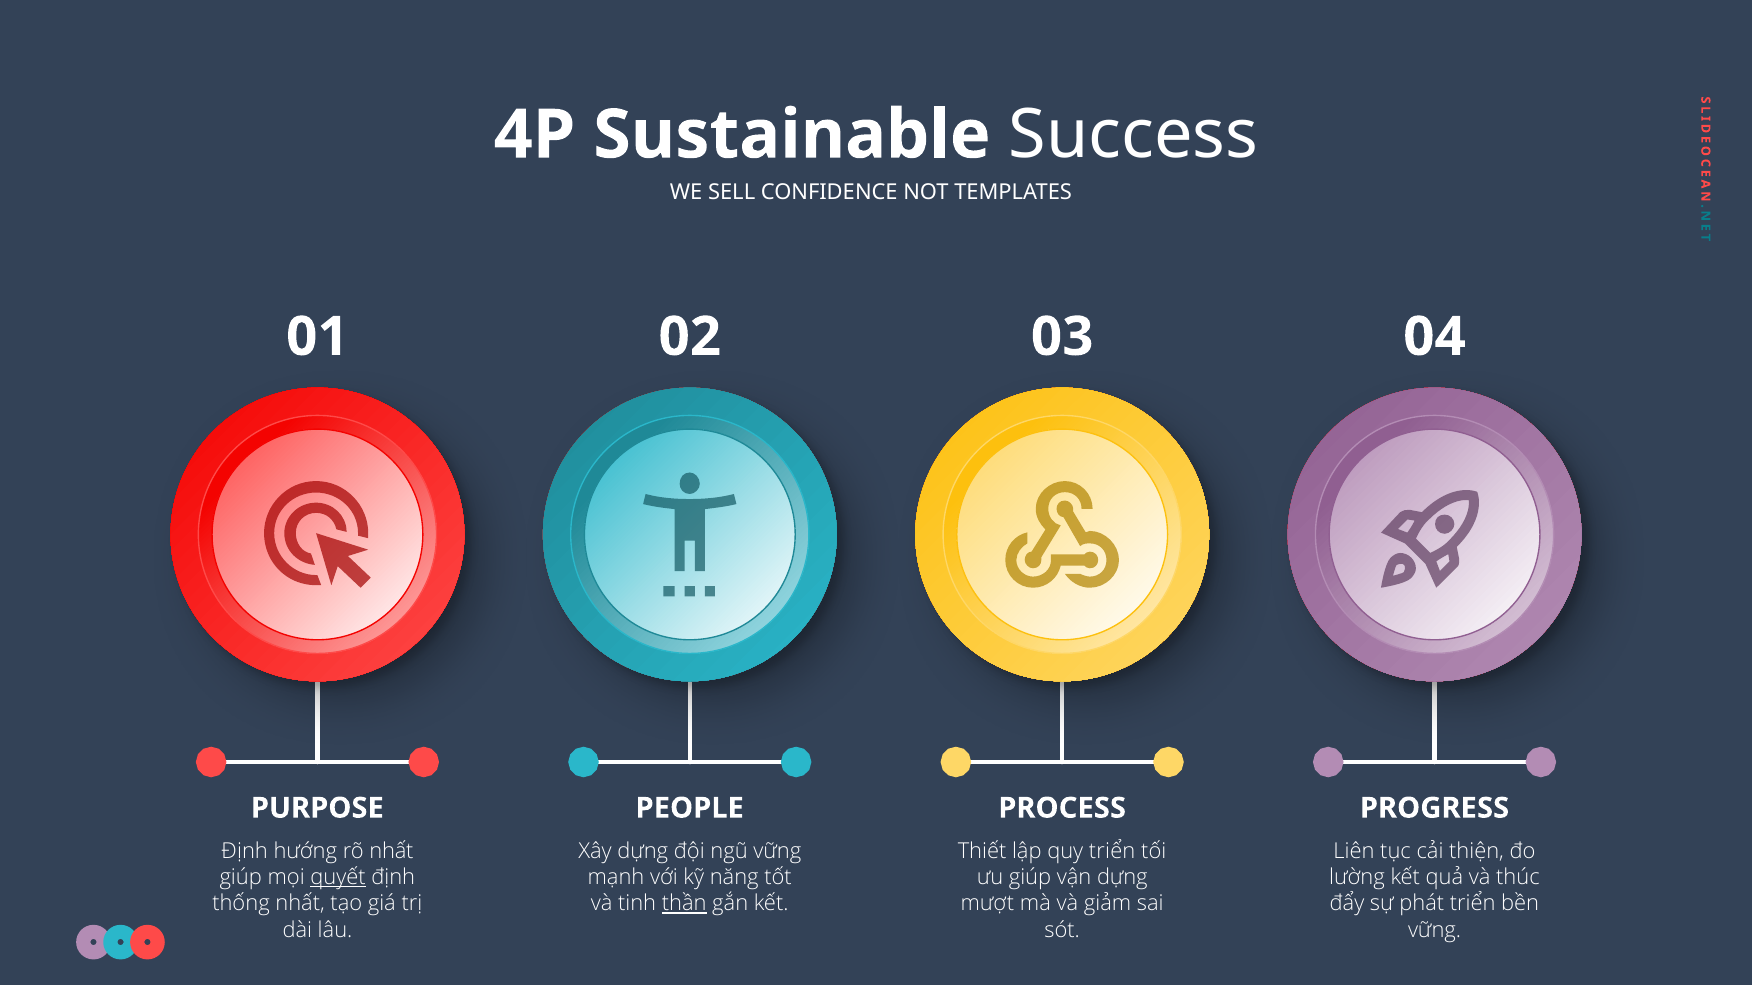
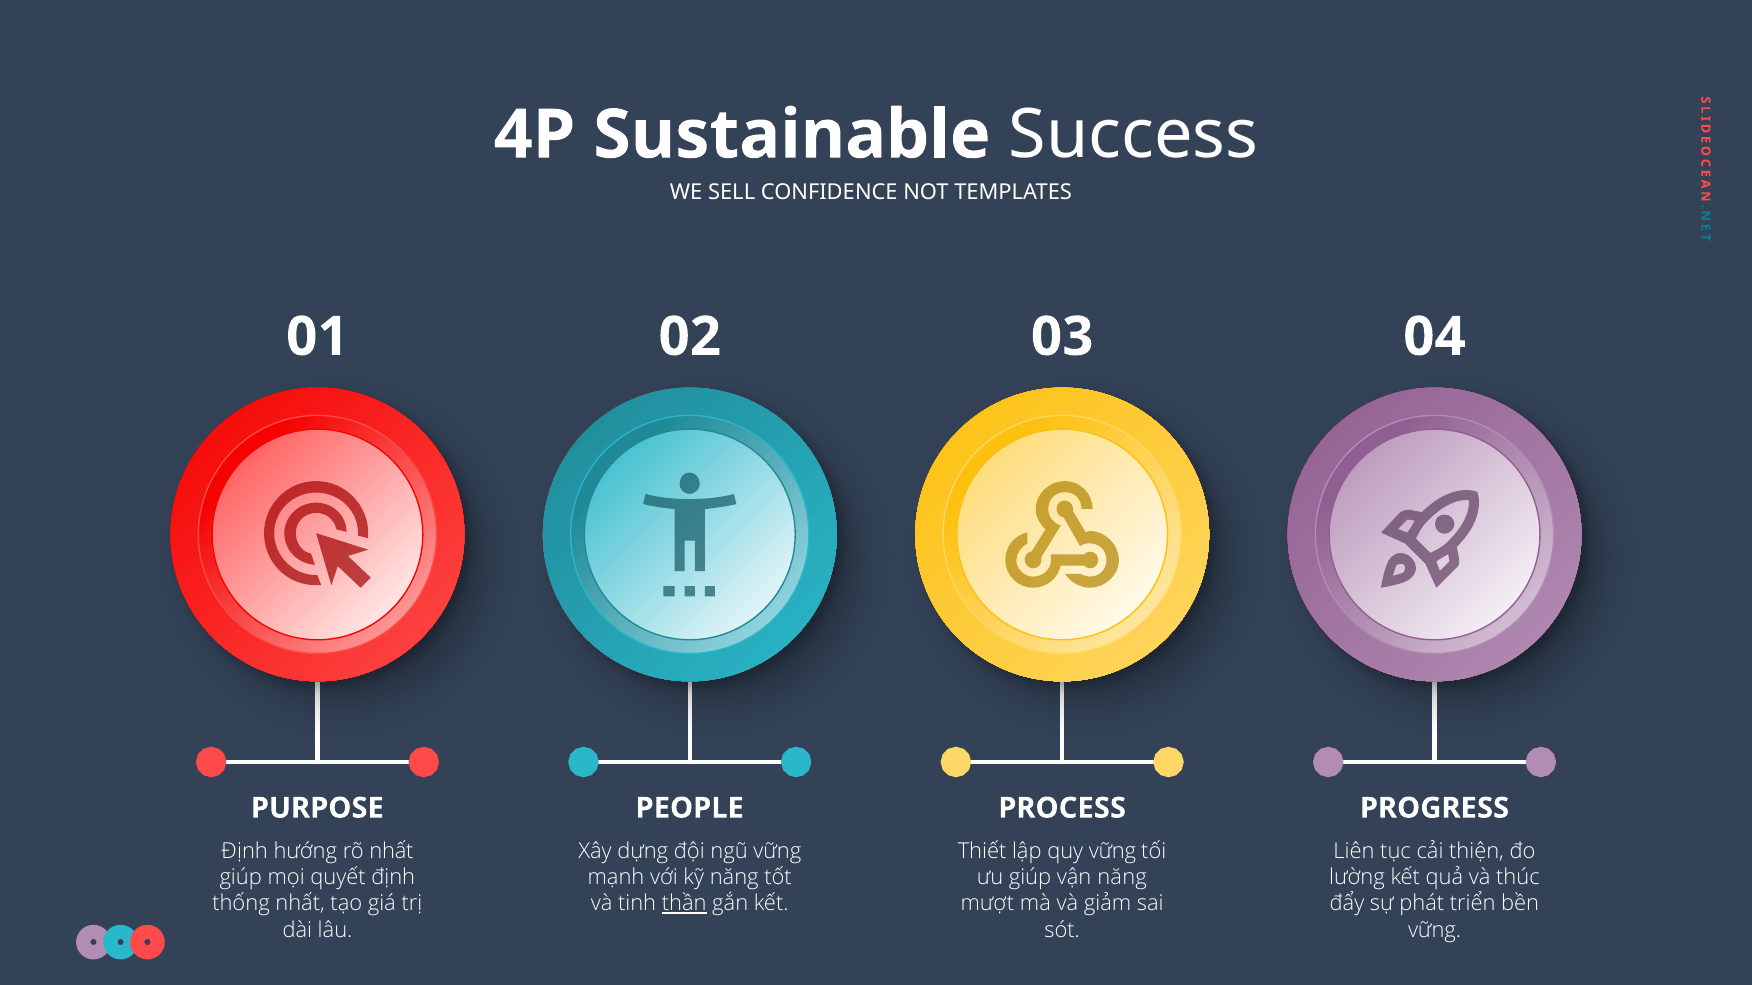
quy triển: triển -> vững (1112, 852)
quyết underline: present -> none (338, 878)
vận dựng: dựng -> năng (1122, 878)
